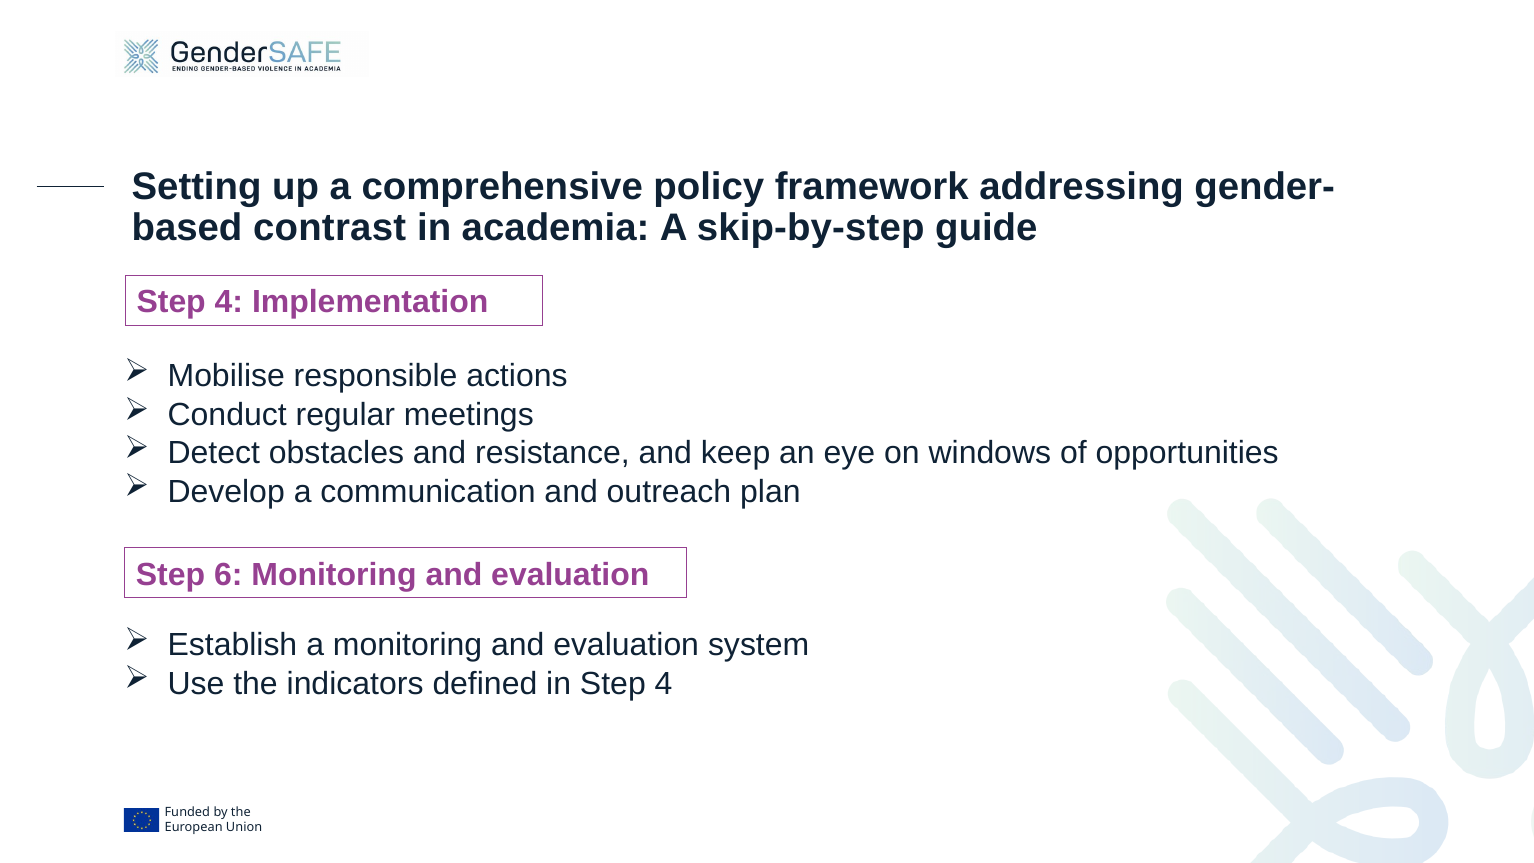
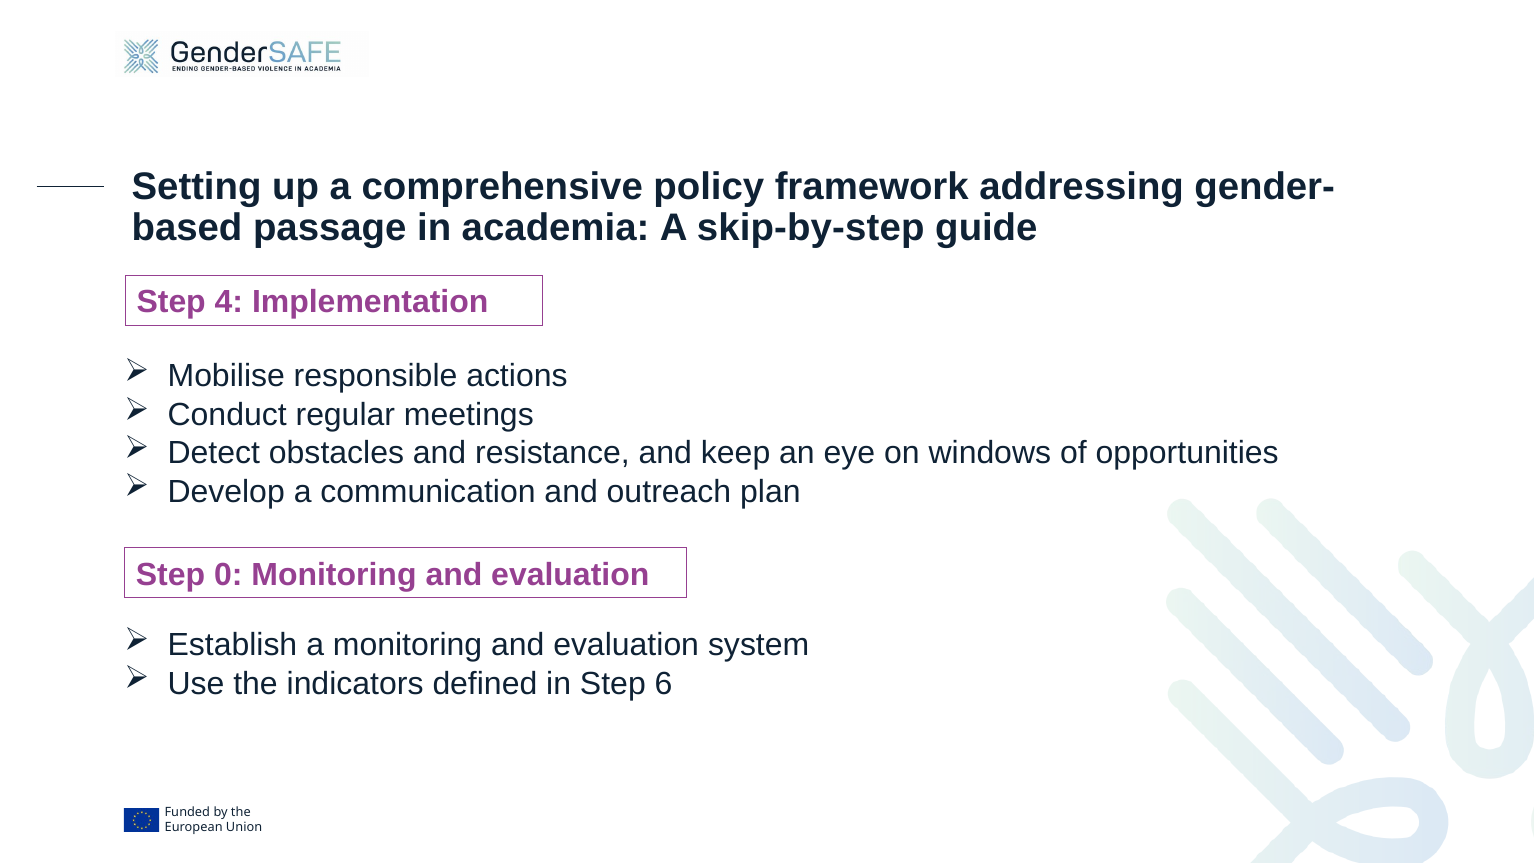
contrast: contrast -> passage (330, 228)
6: 6 -> 0 (228, 575)
in Step 4: 4 -> 6 (664, 684)
